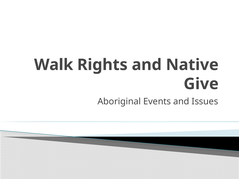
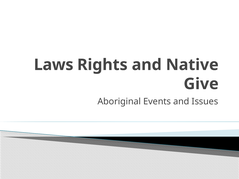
Walk: Walk -> Laws (54, 65)
